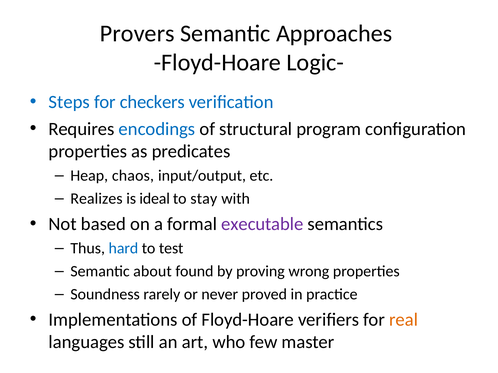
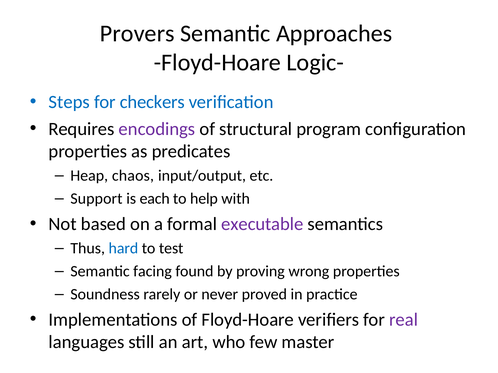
encodings colour: blue -> purple (157, 129)
Realizes: Realizes -> Support (96, 199)
ideal: ideal -> each (155, 199)
stay: stay -> help (204, 199)
about: about -> facing (153, 272)
real colour: orange -> purple (404, 320)
